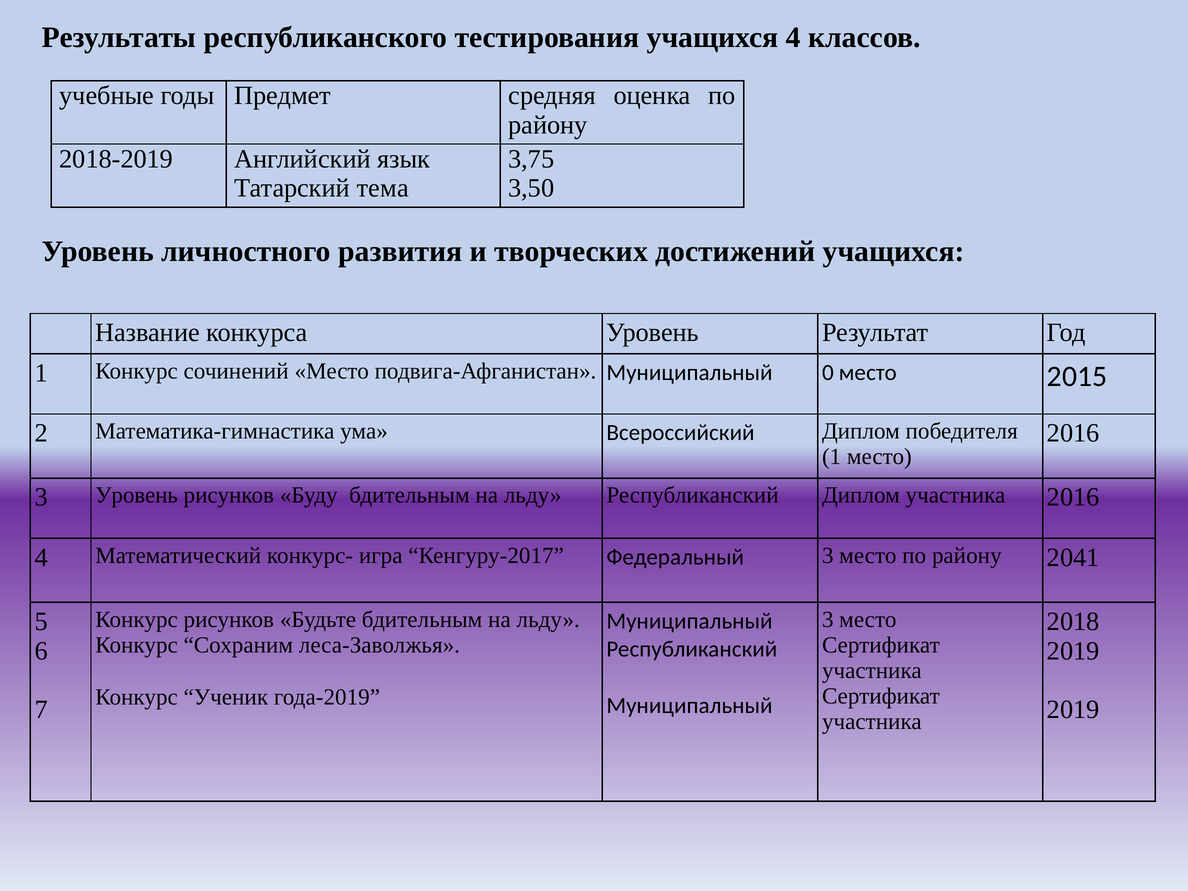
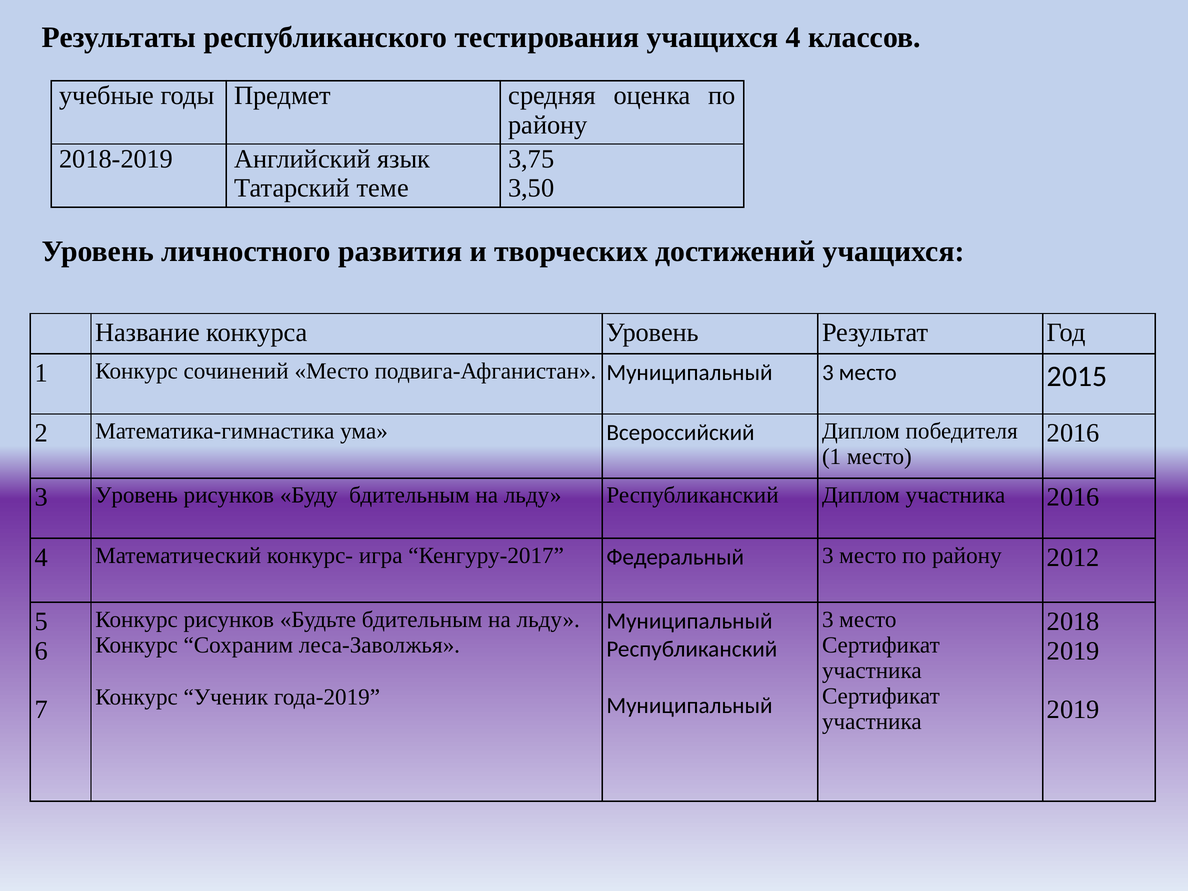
тема: тема -> теме (383, 188)
подвига-Афганистан Муниципальный 0: 0 -> 3 (828, 372)
2041: 2041 -> 2012 (1073, 557)
